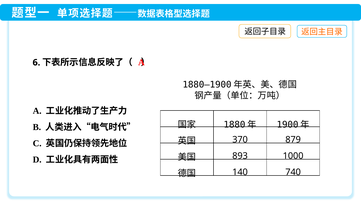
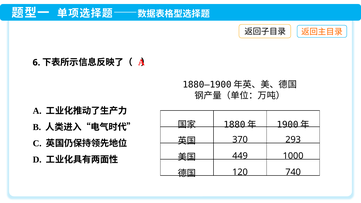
879: 879 -> 293 (293, 140)
893: 893 -> 449 (240, 156)
140: 140 -> 120 (240, 172)
